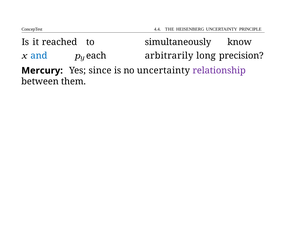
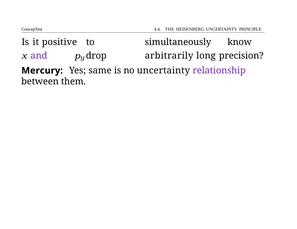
reached: reached -> positive (59, 42)
and colour: blue -> purple (39, 56)
each: each -> drop (96, 56)
since: since -> same (100, 71)
